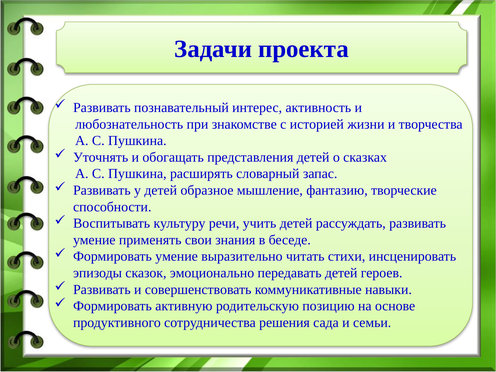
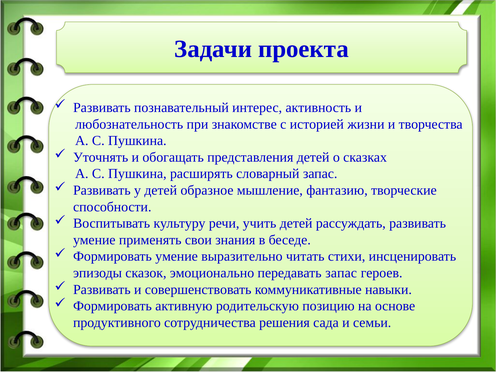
передавать детей: детей -> запас (341, 273)
